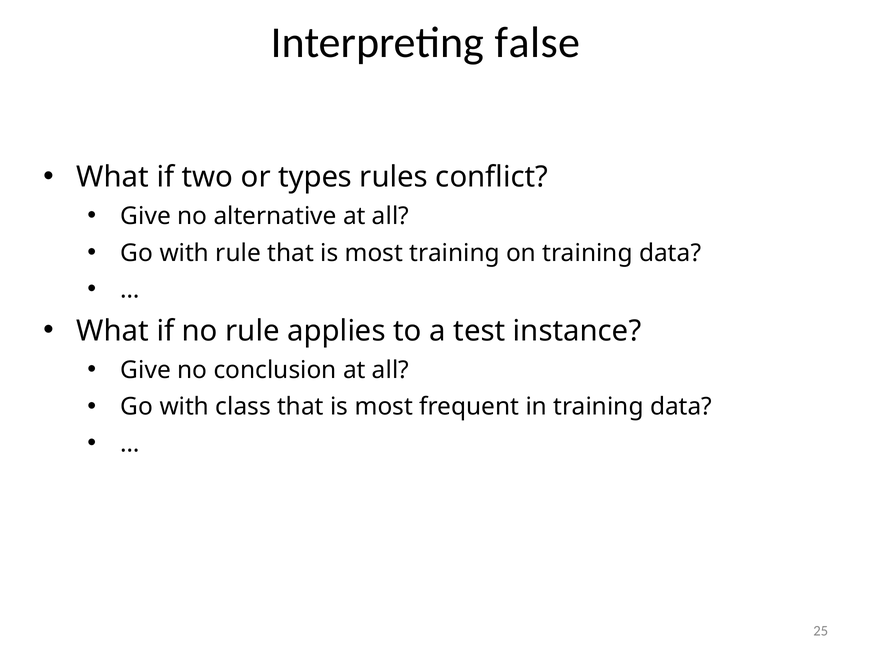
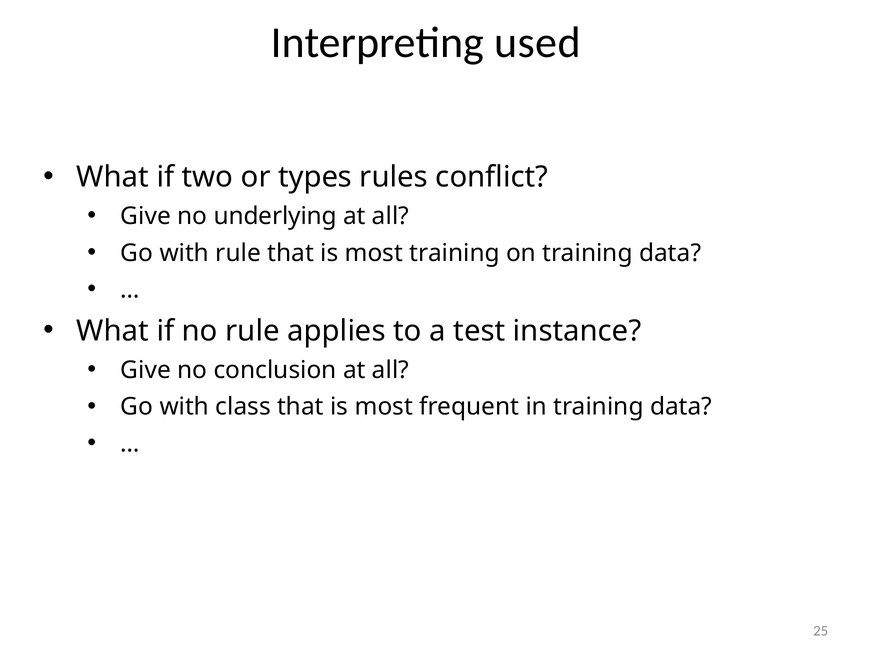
false: false -> used (538, 43)
alternative: alternative -> underlying (275, 216)
